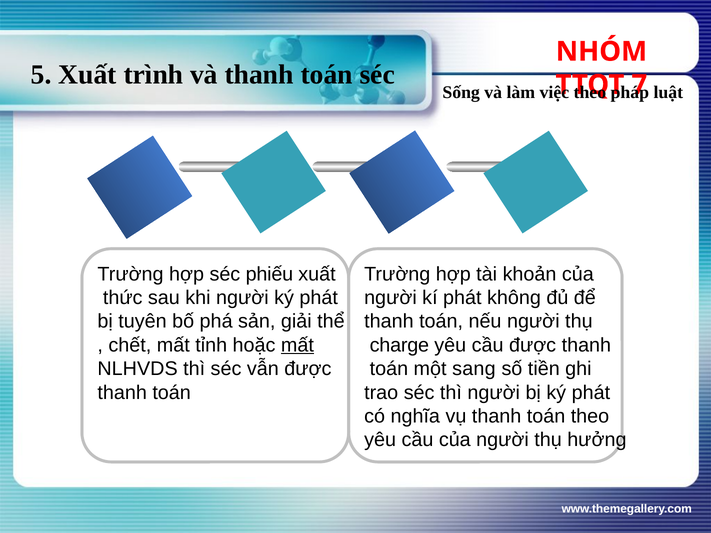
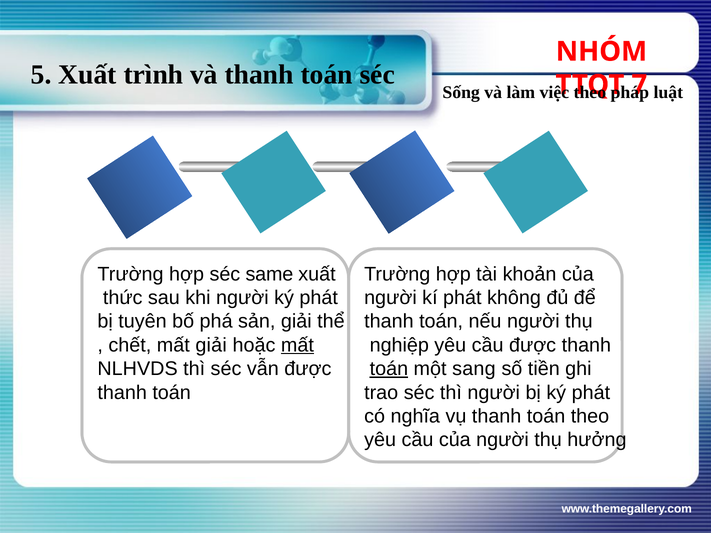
phiếu: phiếu -> same (269, 274)
mất tỉnh: tỉnh -> giải (211, 345)
charge: charge -> nghiệp (399, 345)
toán underline: none -> present (389, 369)
